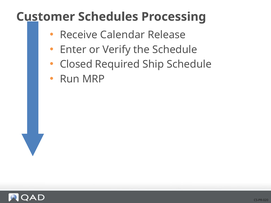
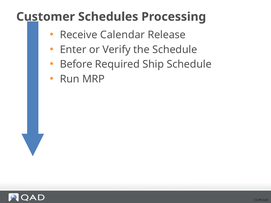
Closed: Closed -> Before (76, 64)
